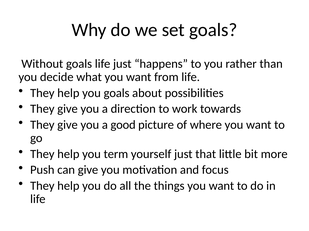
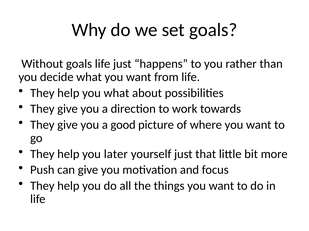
you goals: goals -> what (116, 93)
term: term -> later (116, 154)
